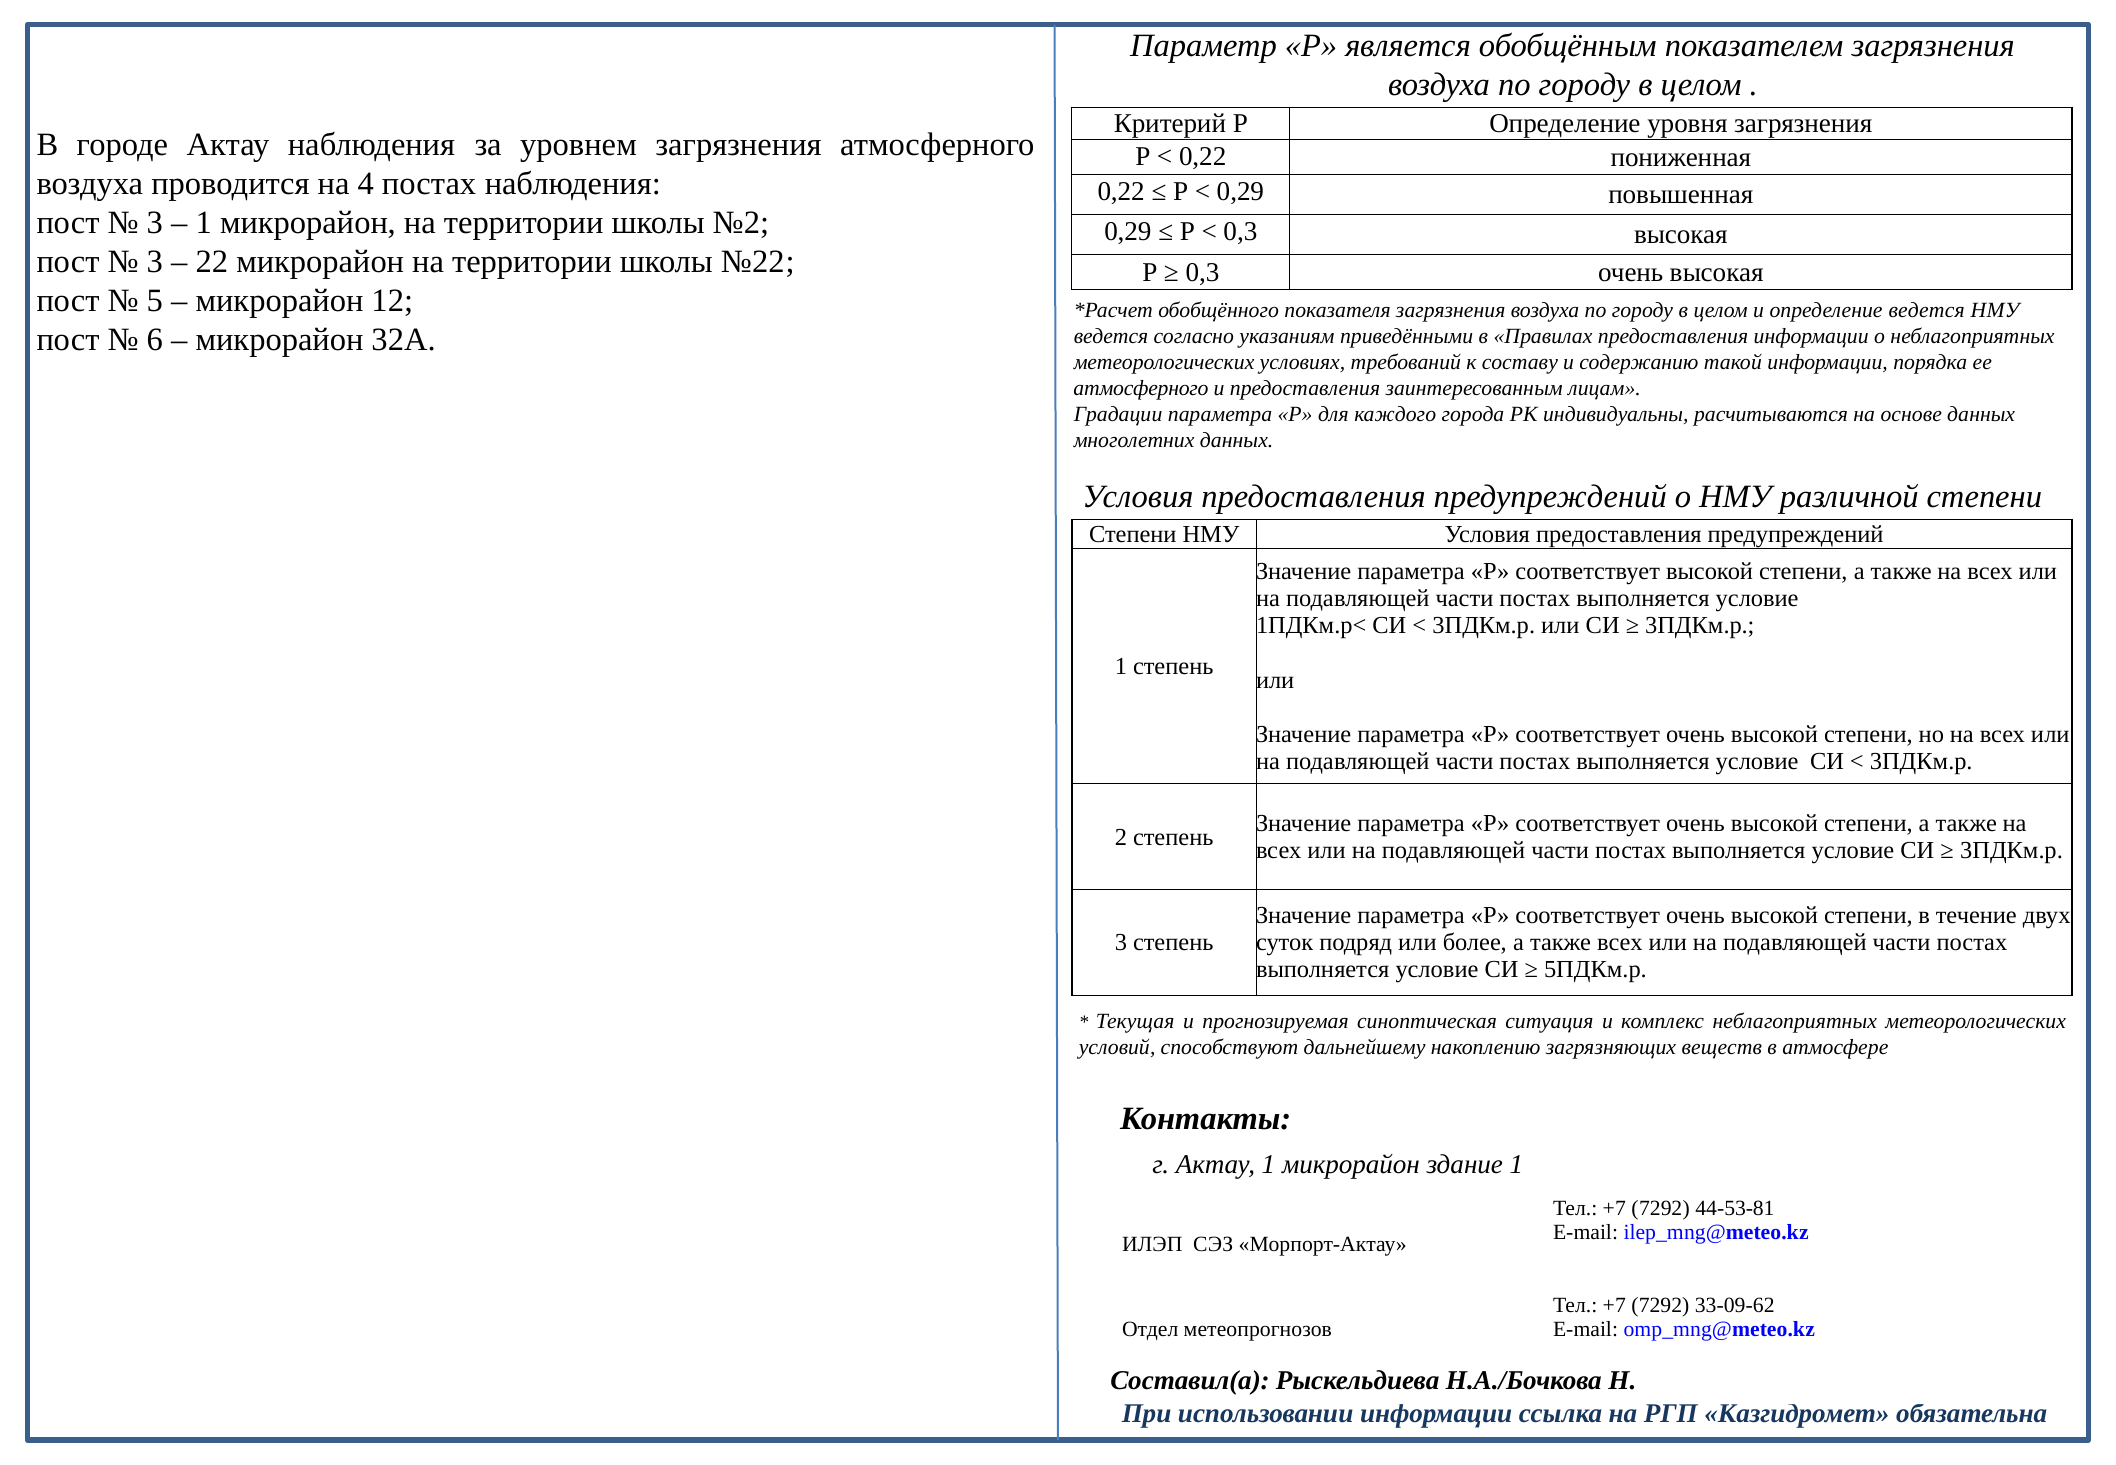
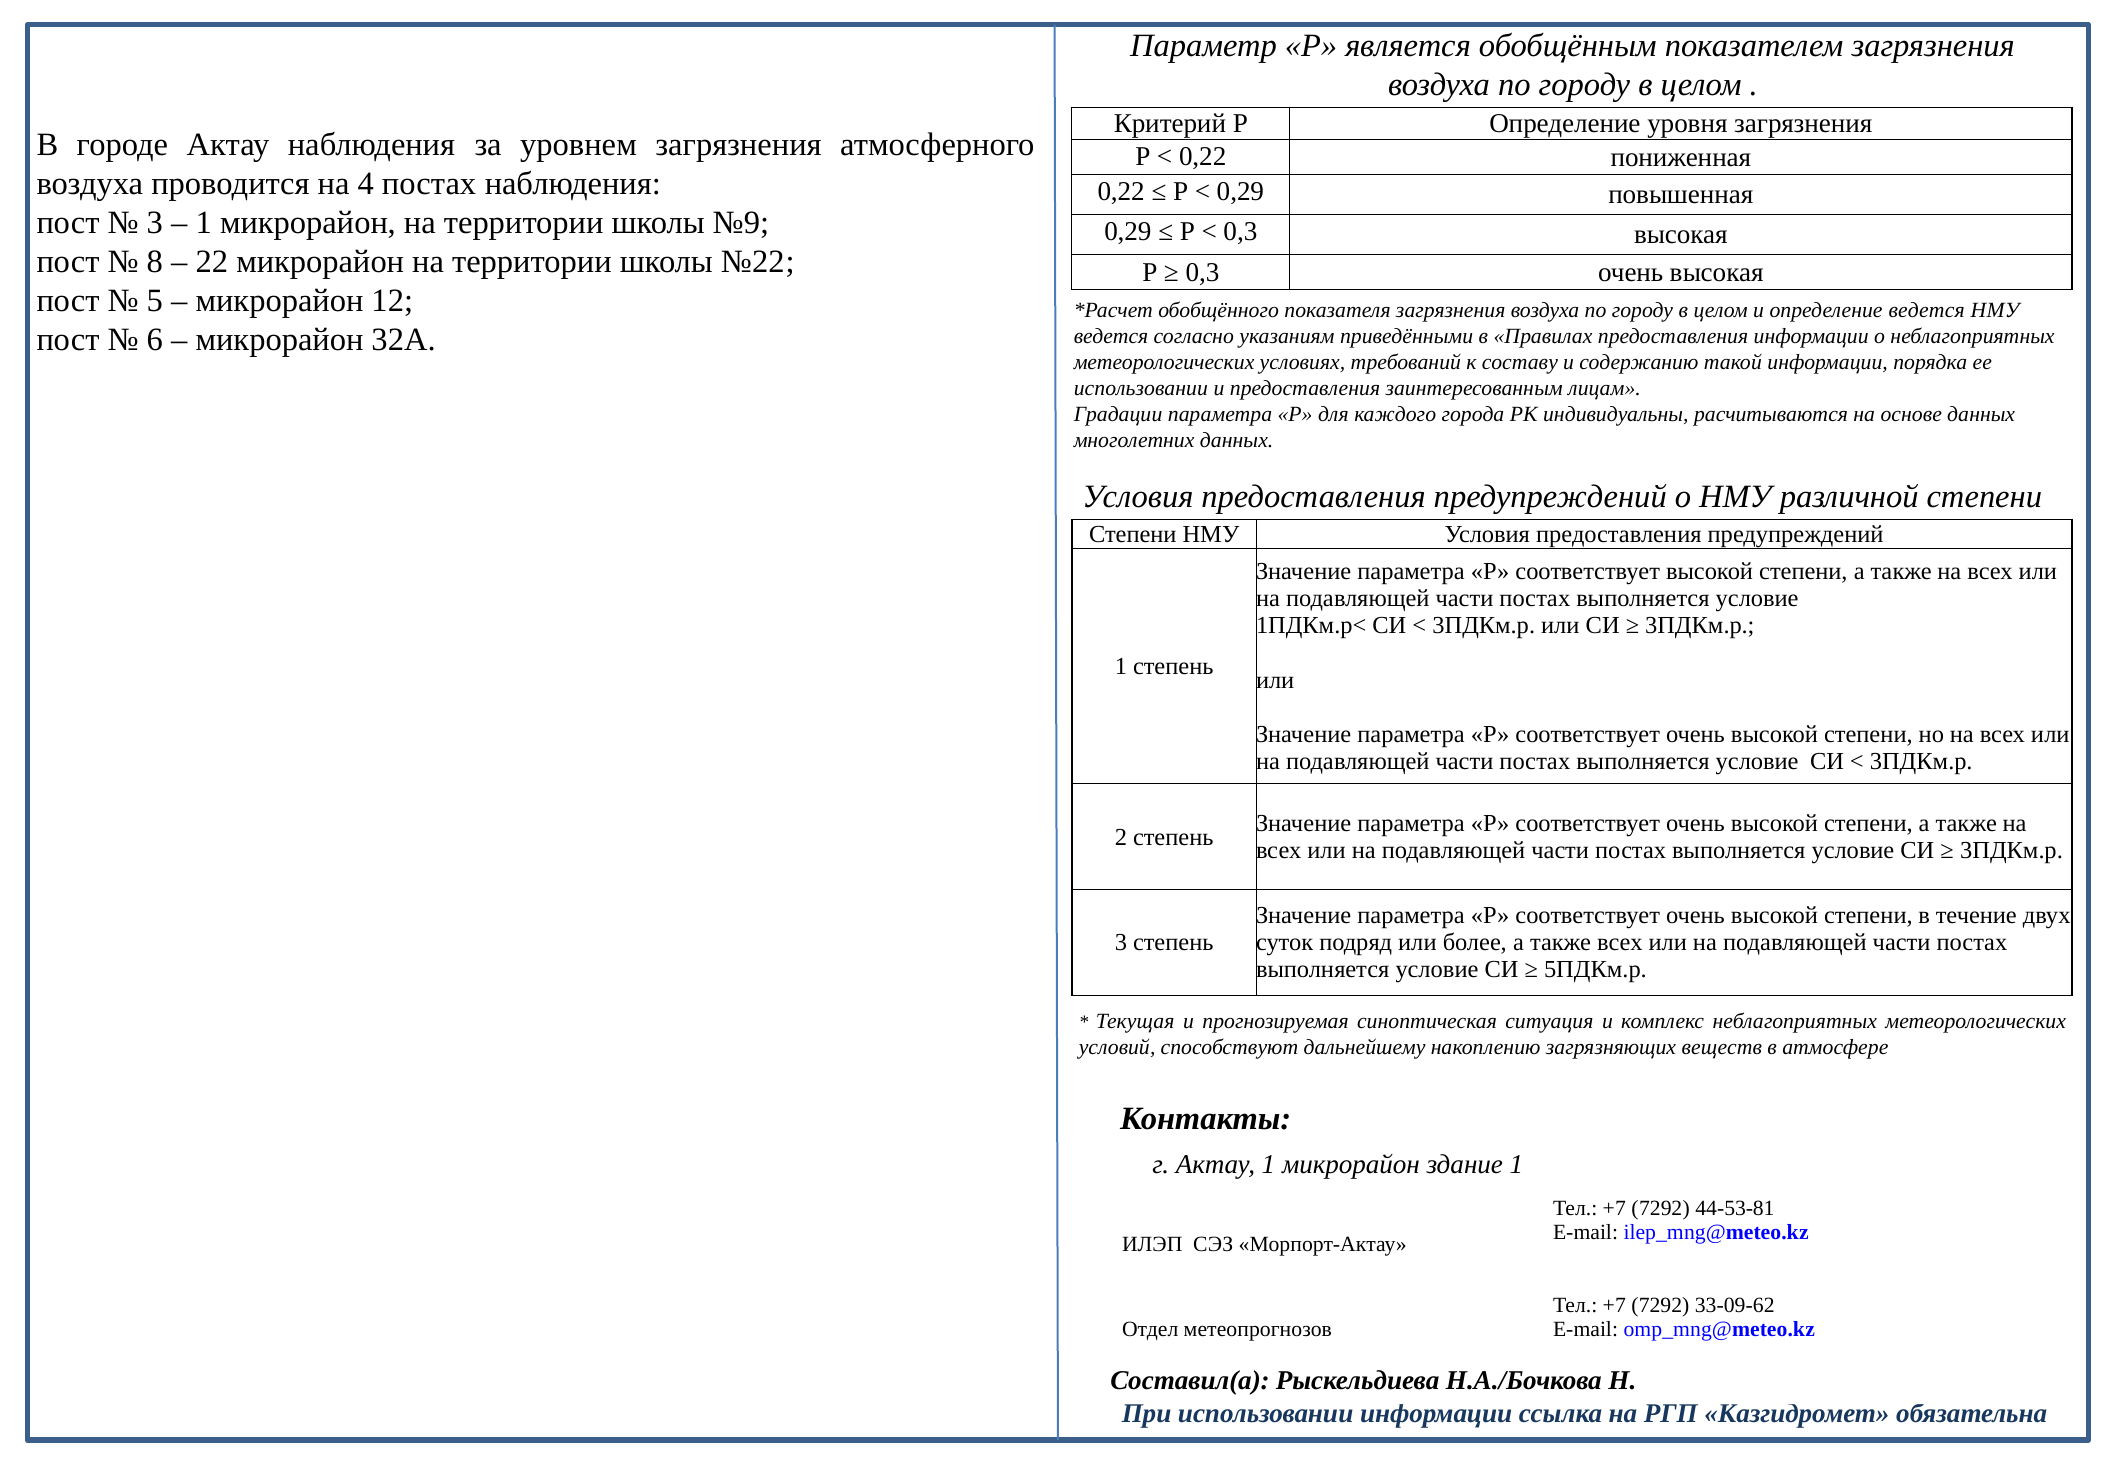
№2: №2 -> №9 (741, 223)
3: 3 -> 8 (155, 262)
атмосферного: атмосферного -> использовании (1141, 389)
